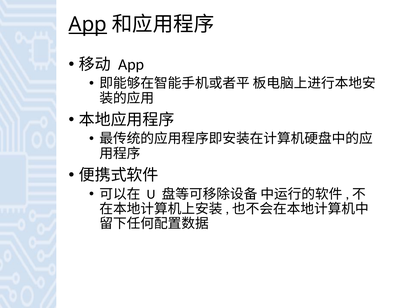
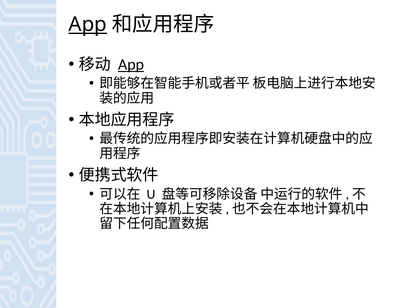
App underline: none -> present (131, 64)
